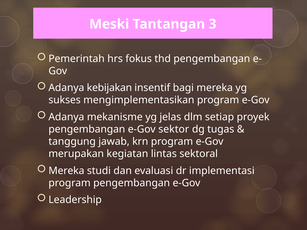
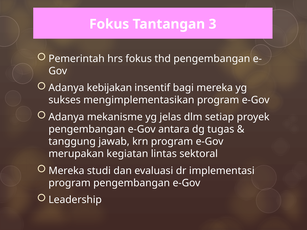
Meski: Meski -> Fokus (109, 24)
sektor: sektor -> antara (174, 129)
